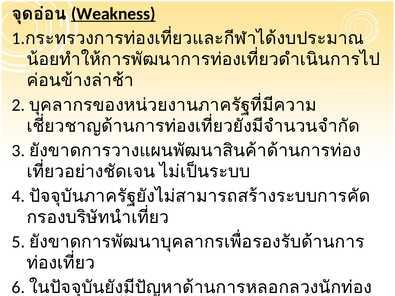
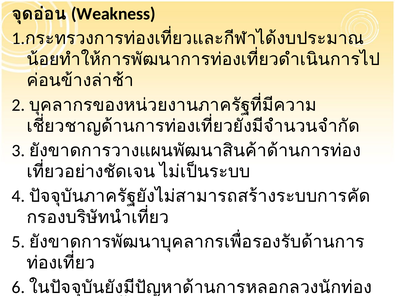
Weakness underline: present -> none (113, 14)
